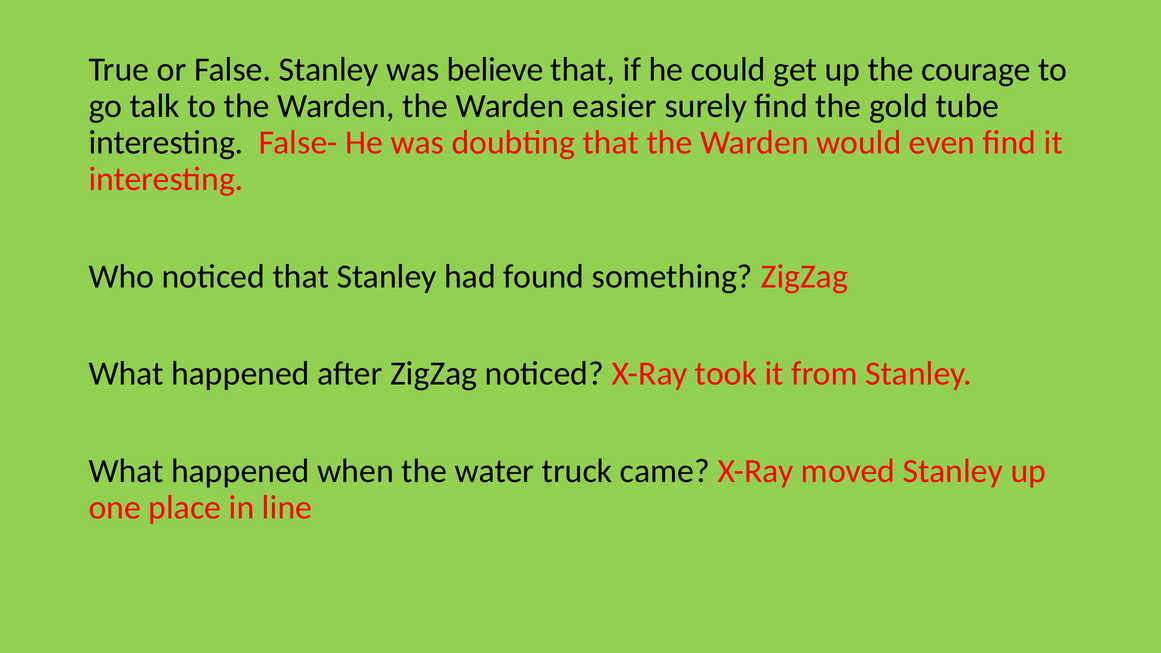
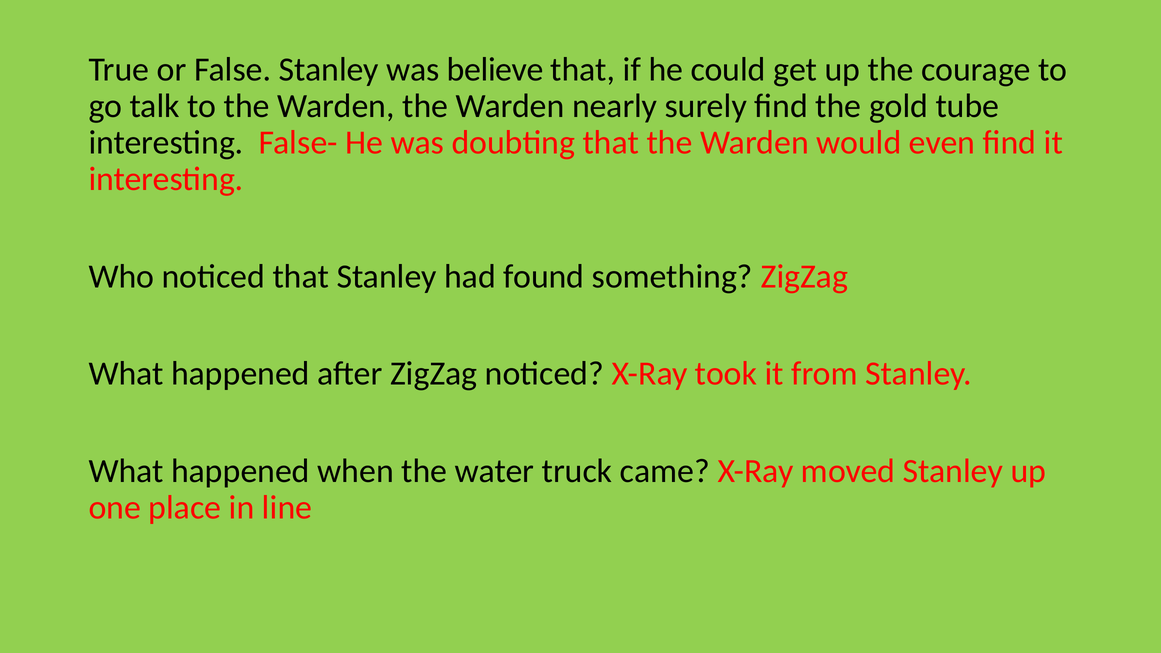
easier: easier -> nearly (615, 106)
